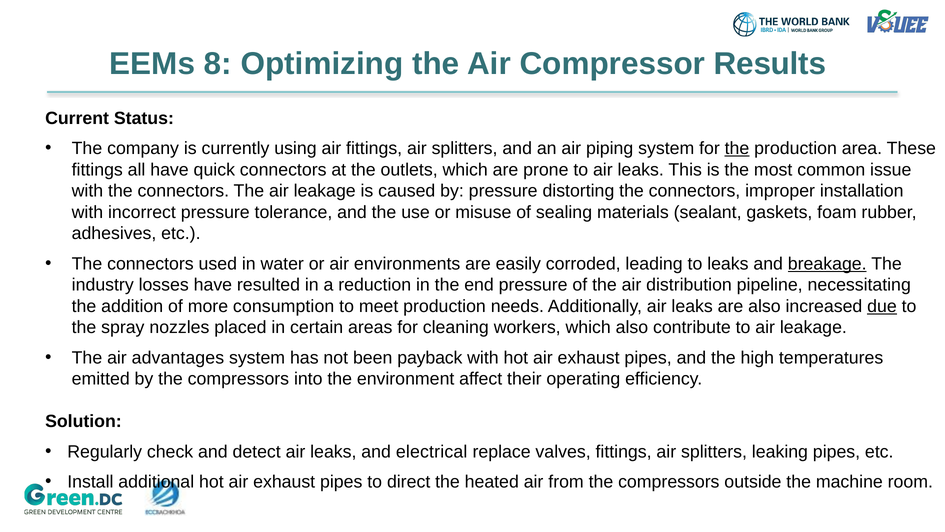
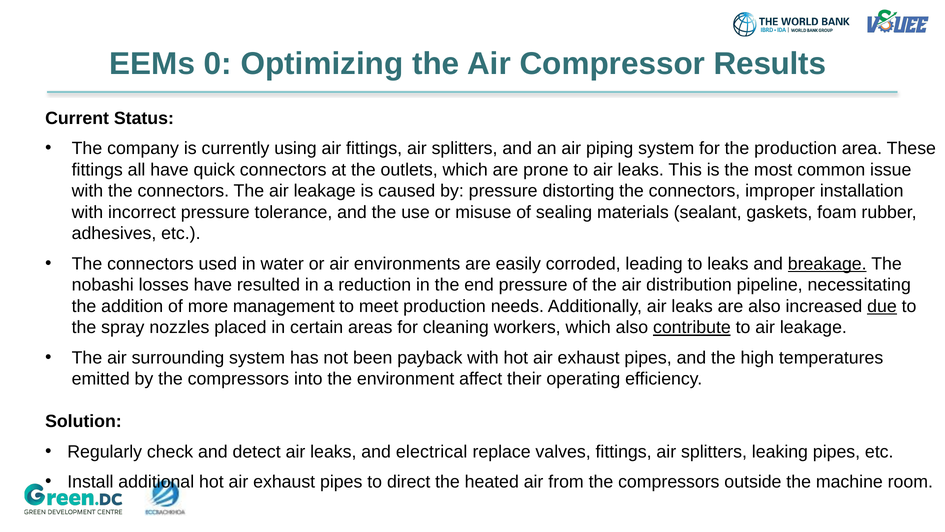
8: 8 -> 0 (218, 64)
the underline: present -> none (737, 148)
industry: industry -> nobashi (103, 285)
consumption: consumption -> management (284, 306)
contribute underline: none -> present (692, 327)
advantages: advantages -> surrounding (178, 358)
